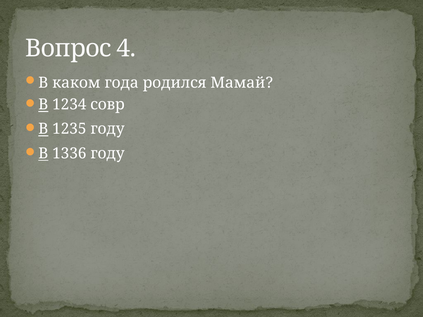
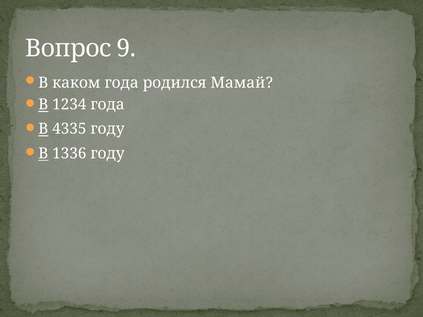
4: 4 -> 9 (126, 48)
1234 совр: совр -> года (107, 105)
1235: 1235 -> 4335 (69, 129)
